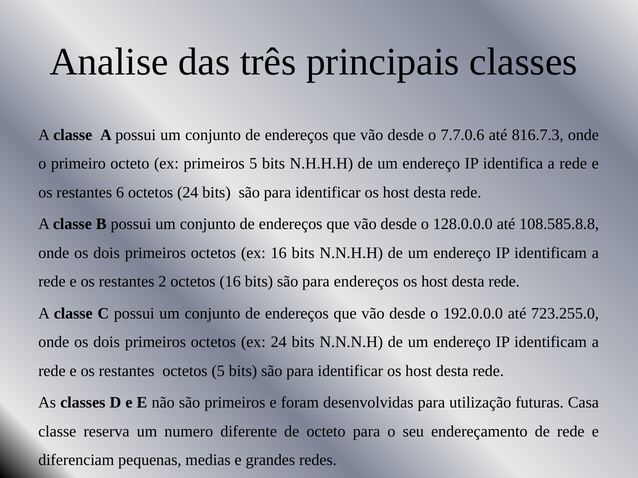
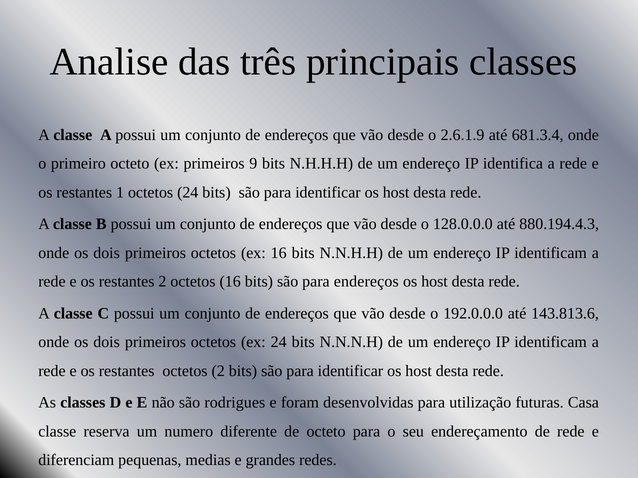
7.7.0.6: 7.7.0.6 -> 2.6.1.9 (463, 135)
816.7.3: 816.7.3 -> 681.3.4 (538, 135)
primeiros 5: 5 -> 9 (253, 164)
6: 6 -> 1 (120, 193)
108.585.8.8: 108.585.8.8 -> 880.194.4.3 (559, 224)
723.255.0: 723.255.0 -> 143.813.6 (565, 314)
octetos 5: 5 -> 2 (218, 371)
são primeiros: primeiros -> rodrigues (235, 403)
